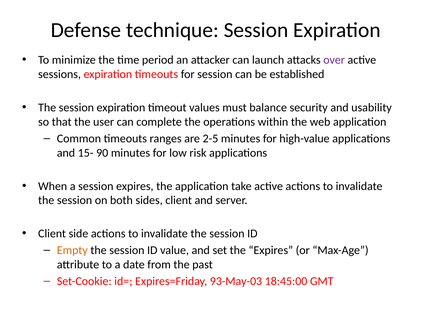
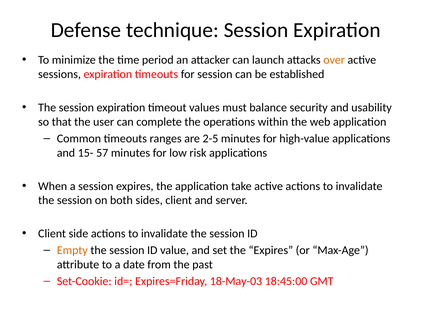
over colour: purple -> orange (334, 60)
90: 90 -> 57 (102, 153)
93-May-03: 93-May-03 -> 18-May-03 (236, 281)
